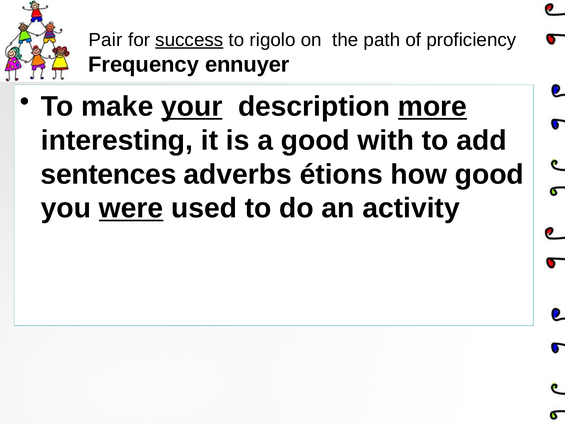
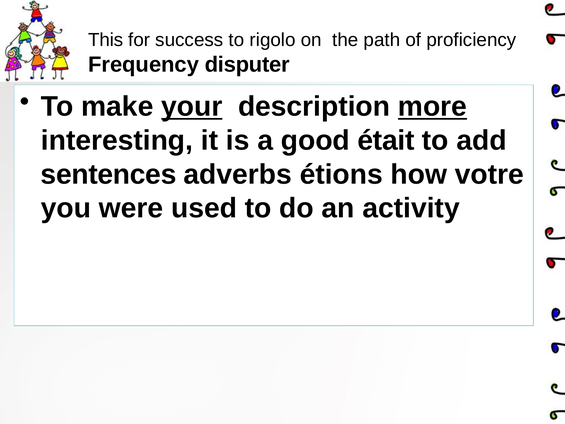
Pair: Pair -> This (106, 40)
success underline: present -> none (189, 40)
ennuyer: ennuyer -> disputer (247, 65)
with: with -> était (386, 140)
how good: good -> votre (489, 174)
were underline: present -> none (131, 208)
